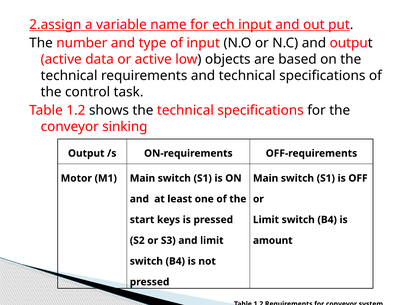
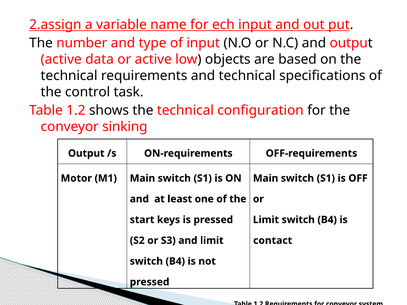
the technical specifications: specifications -> configuration (261, 111)
amount: amount -> contact (273, 241)
